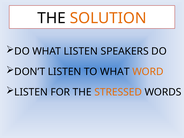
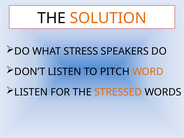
WHAT LISTEN: LISTEN -> STRESS (81, 51)
TO WHAT: WHAT -> PITCH (115, 72)
